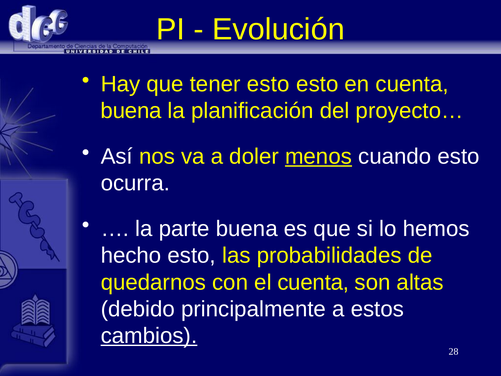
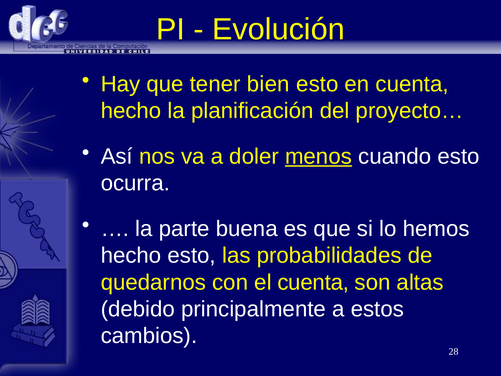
tener esto: esto -> bien (268, 84)
buena: buena -> hecho (131, 111)
cambios underline: present -> none (149, 336)
